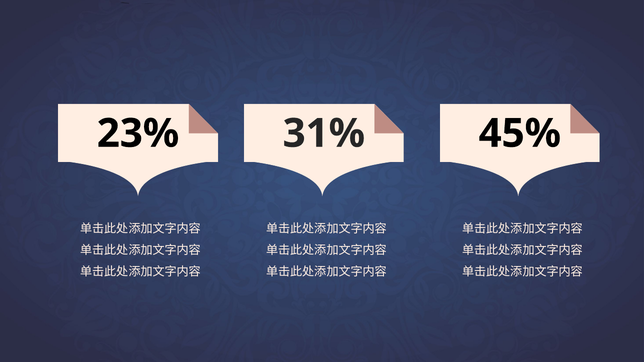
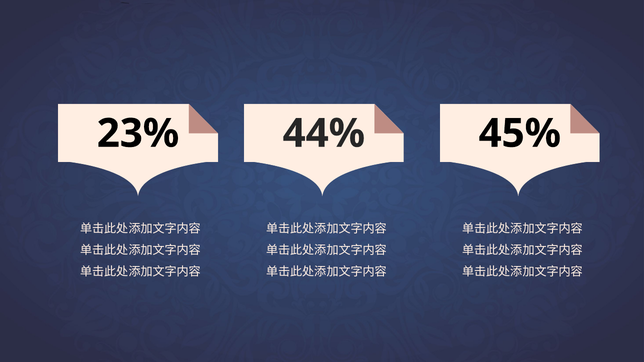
31%: 31% -> 44% (324, 134)
